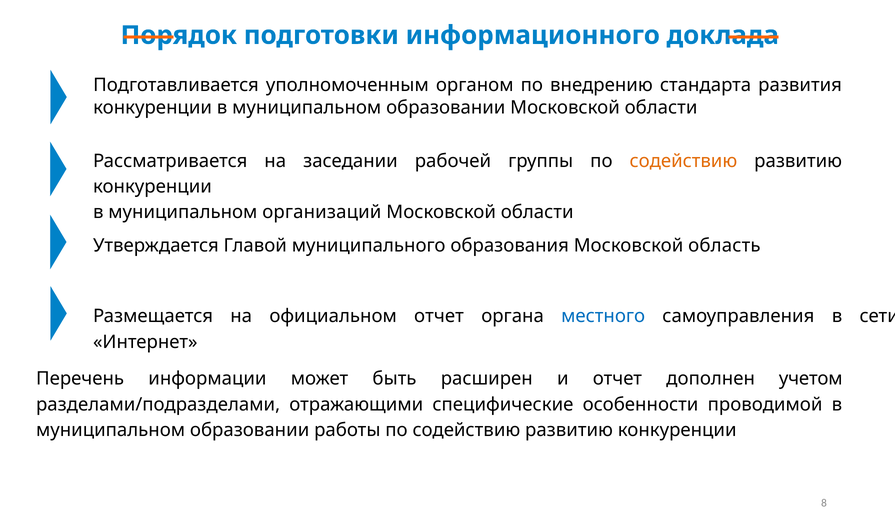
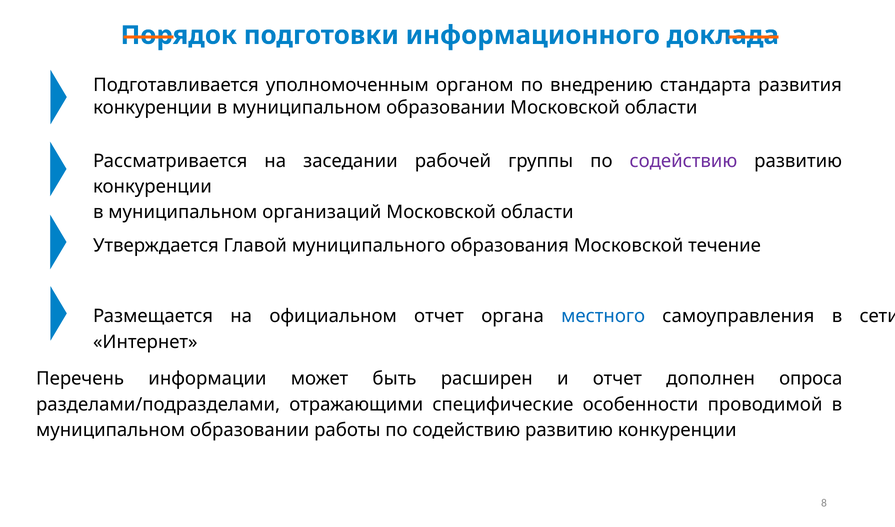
содействию colour: orange -> purple (683, 161)
область: область -> течение (725, 246)
учетом: учетом -> опроса (811, 378)
